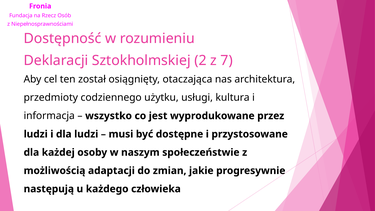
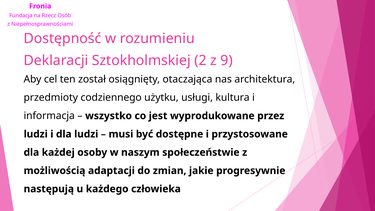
7: 7 -> 9 (227, 60)
